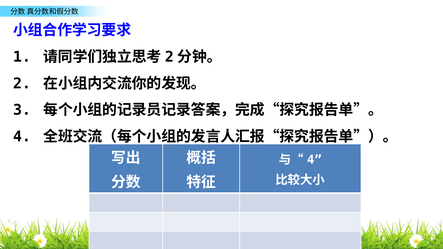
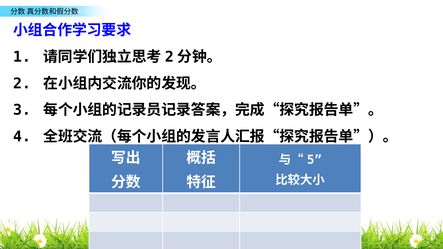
4: 4 -> 5 (314, 160)
